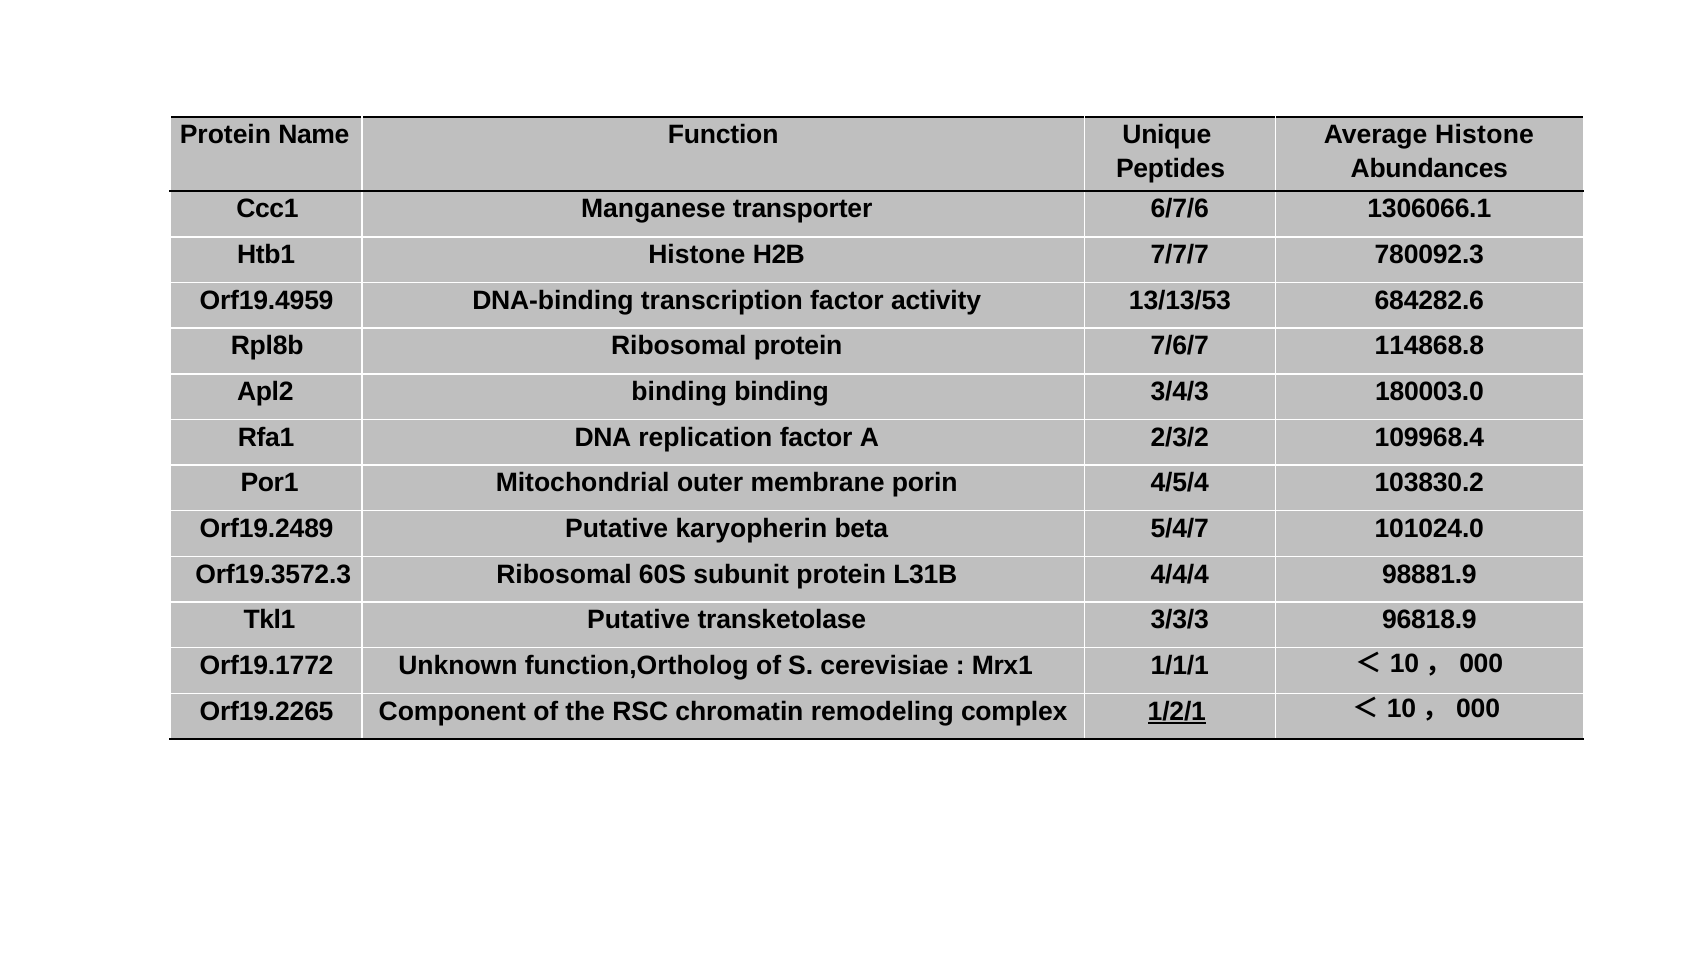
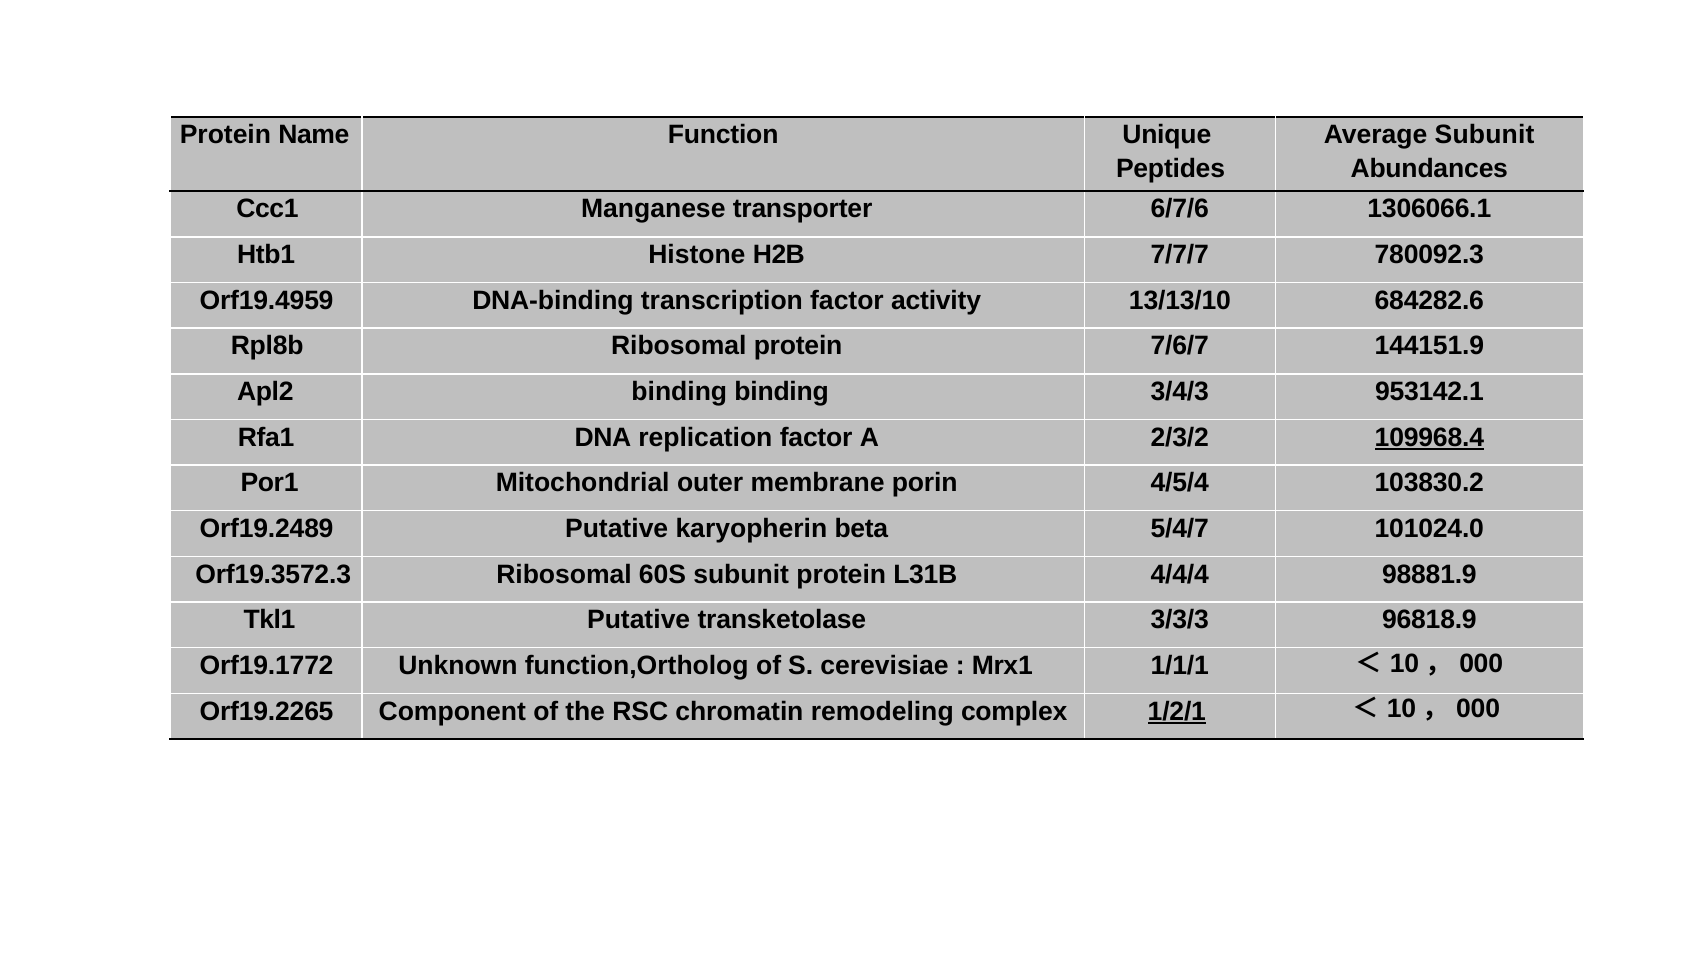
Average Histone: Histone -> Subunit (1485, 135)
13/13/53: 13/13/53 -> 13/13/10 (1180, 300)
114868.8: 114868.8 -> 144151.9 (1429, 346)
180003.0: 180003.0 -> 953142.1 (1429, 392)
109968.4 underline: none -> present (1429, 437)
